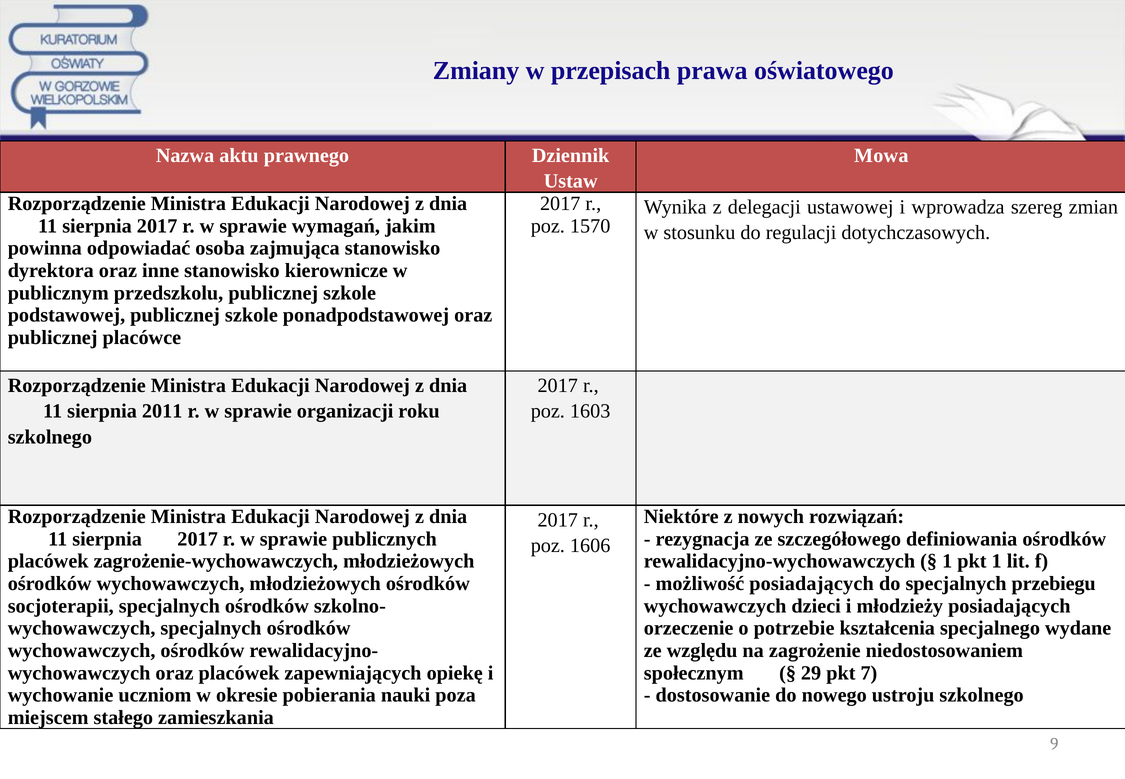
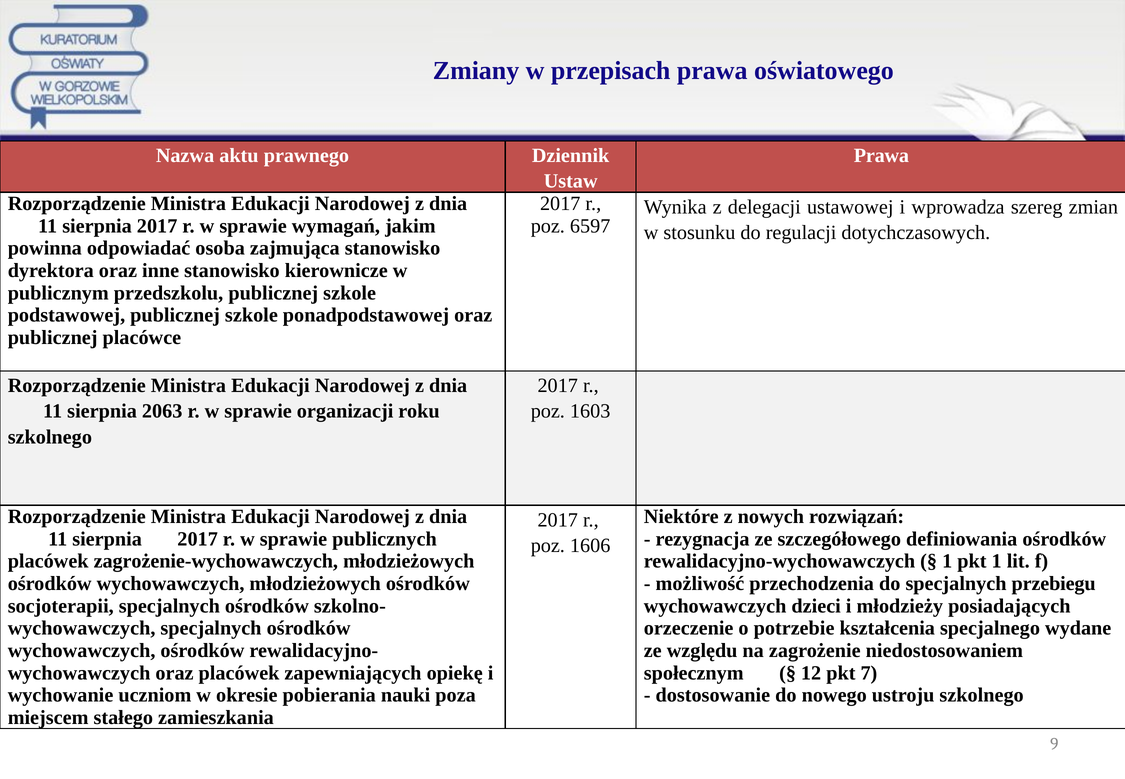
Mowa: Mowa -> Prawa (881, 156)
1570: 1570 -> 6597 (590, 226)
2011: 2011 -> 2063 (162, 411)
możliwość posiadających: posiadających -> przechodzenia (812, 583)
29: 29 -> 12 (811, 673)
